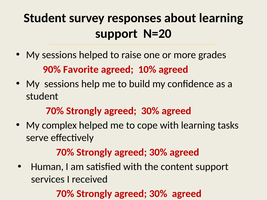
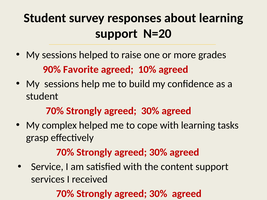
serve: serve -> grasp (37, 138)
Human: Human -> Service (47, 167)
